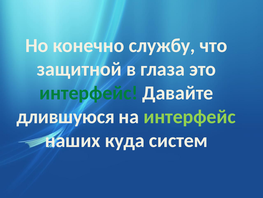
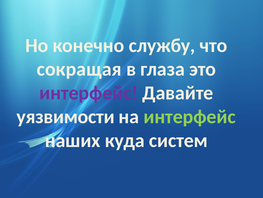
защитной: защитной -> сокращая (79, 69)
интерфейс colour: green -> purple (89, 93)
длившуюся: длившуюся -> уязвимости (66, 116)
